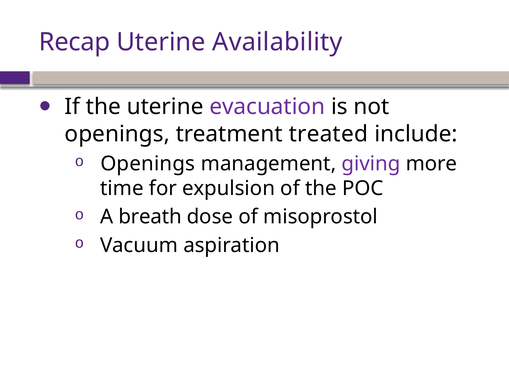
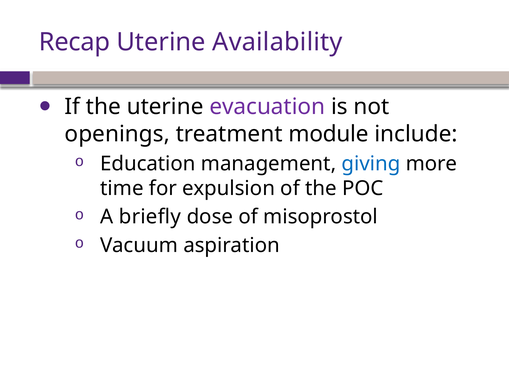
treated: treated -> module (329, 134)
Openings: Openings -> Education (148, 164)
giving colour: purple -> blue (371, 164)
breath: breath -> briefly (150, 217)
